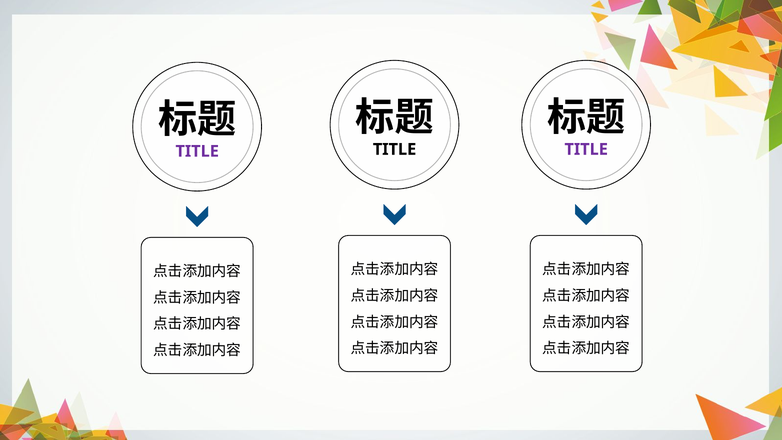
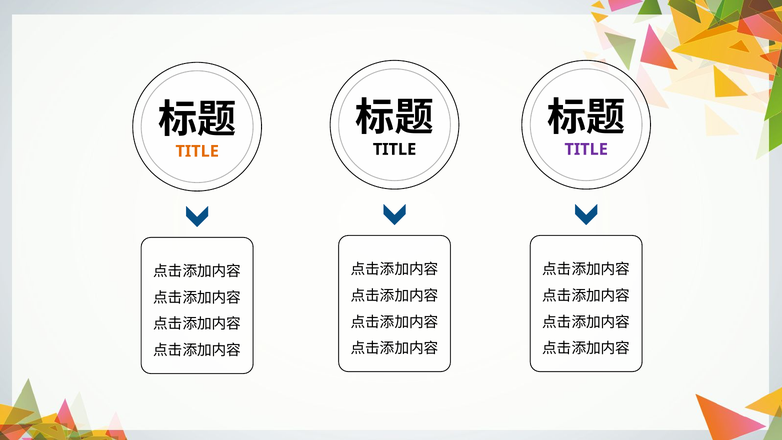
TITLE colour: purple -> orange (197, 151)
